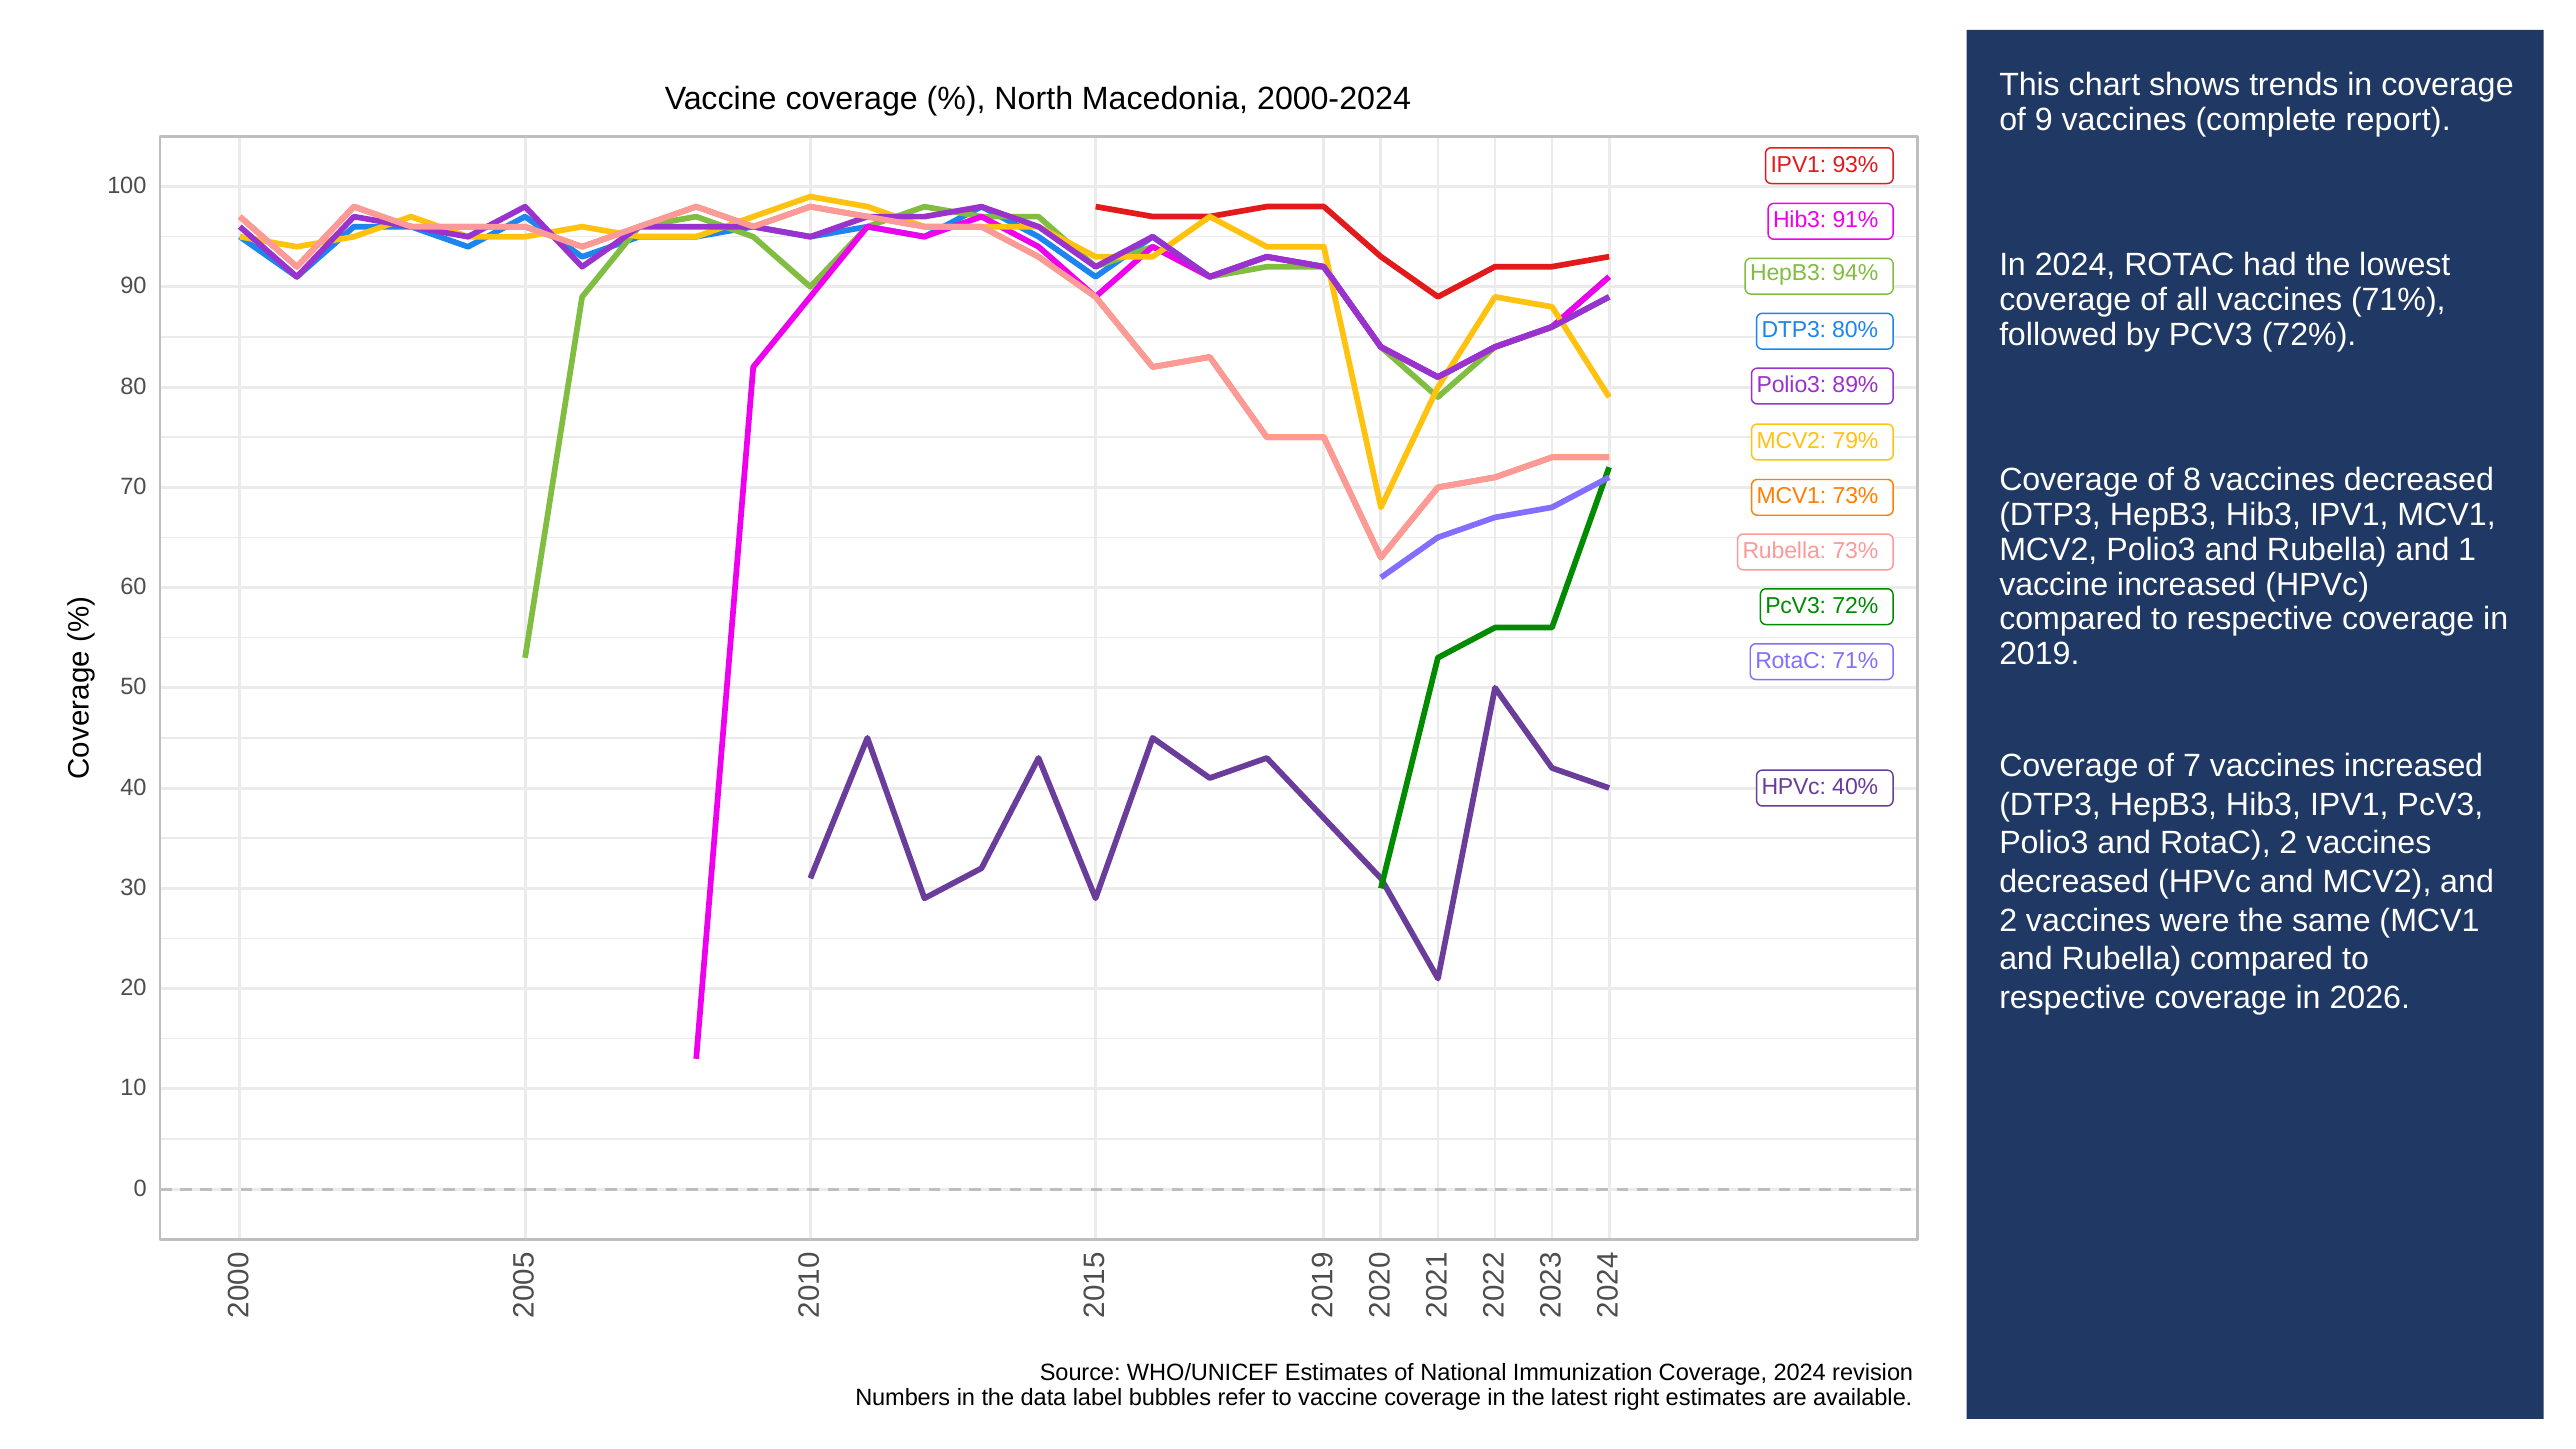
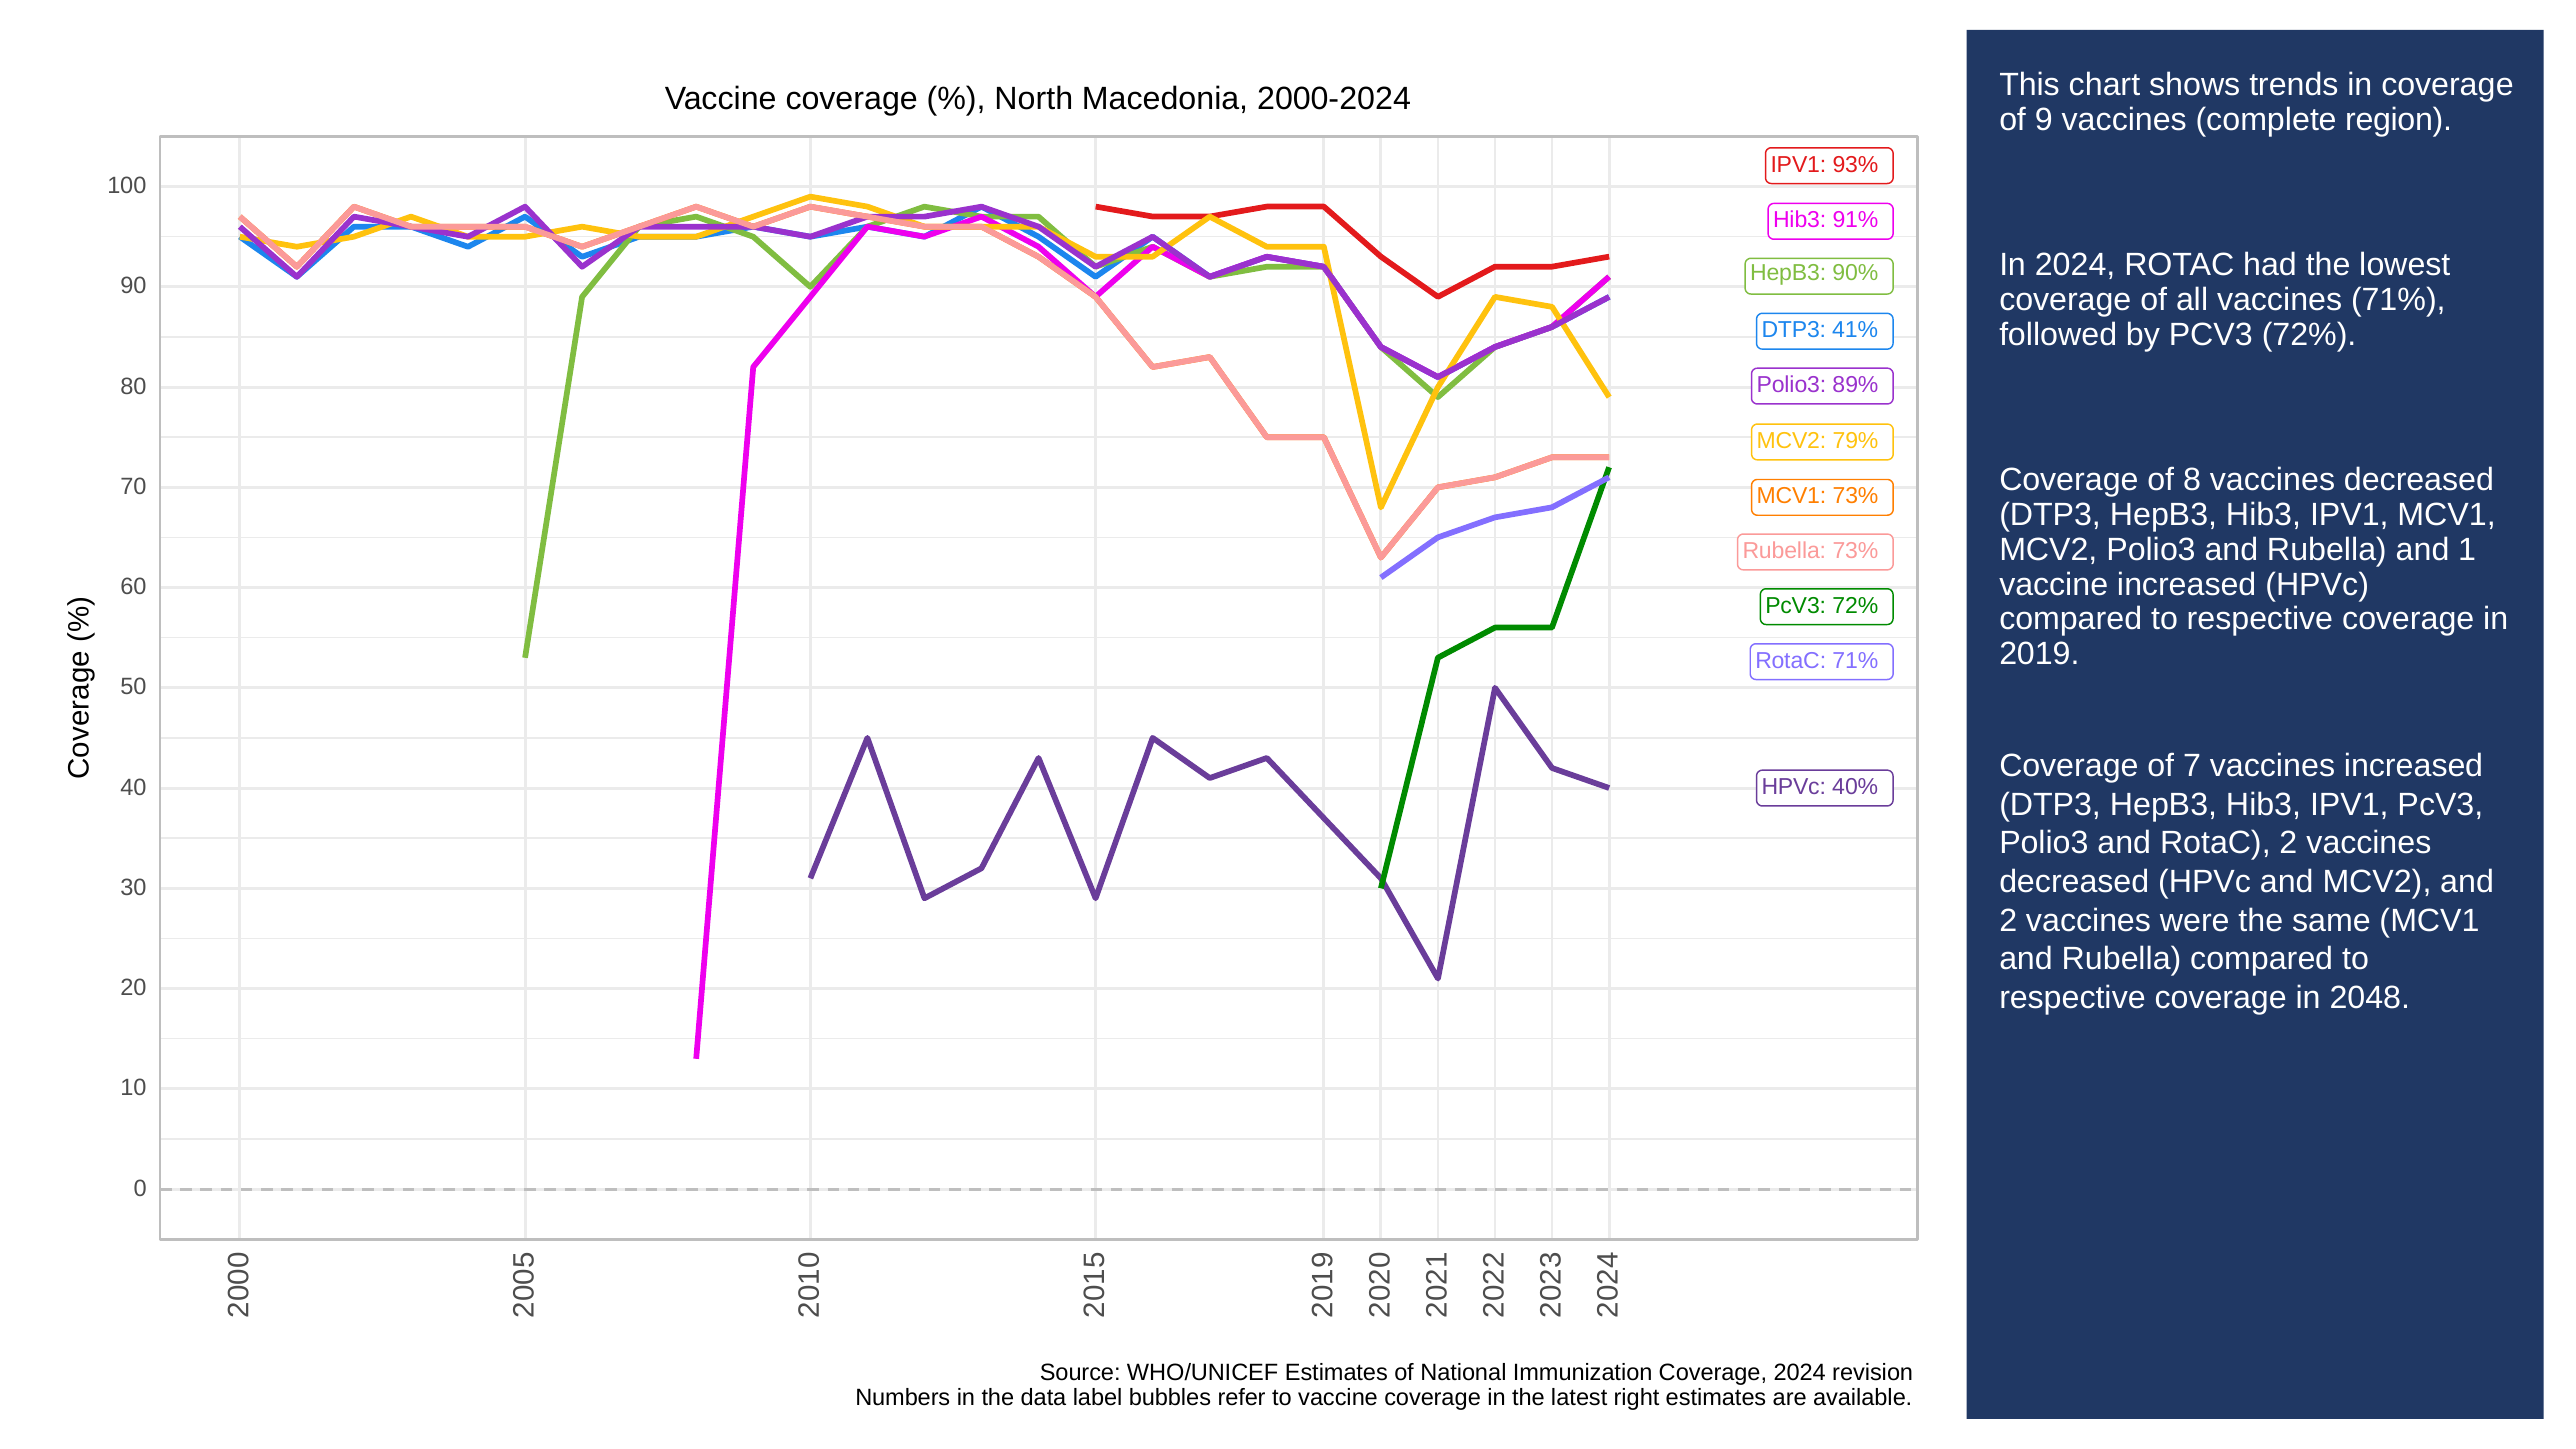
report: report -> region (2399, 119)
94%: 94% -> 90% (1855, 273)
80%: 80% -> 41% (1855, 330)
2026: 2026 -> 2048 (2370, 998)
